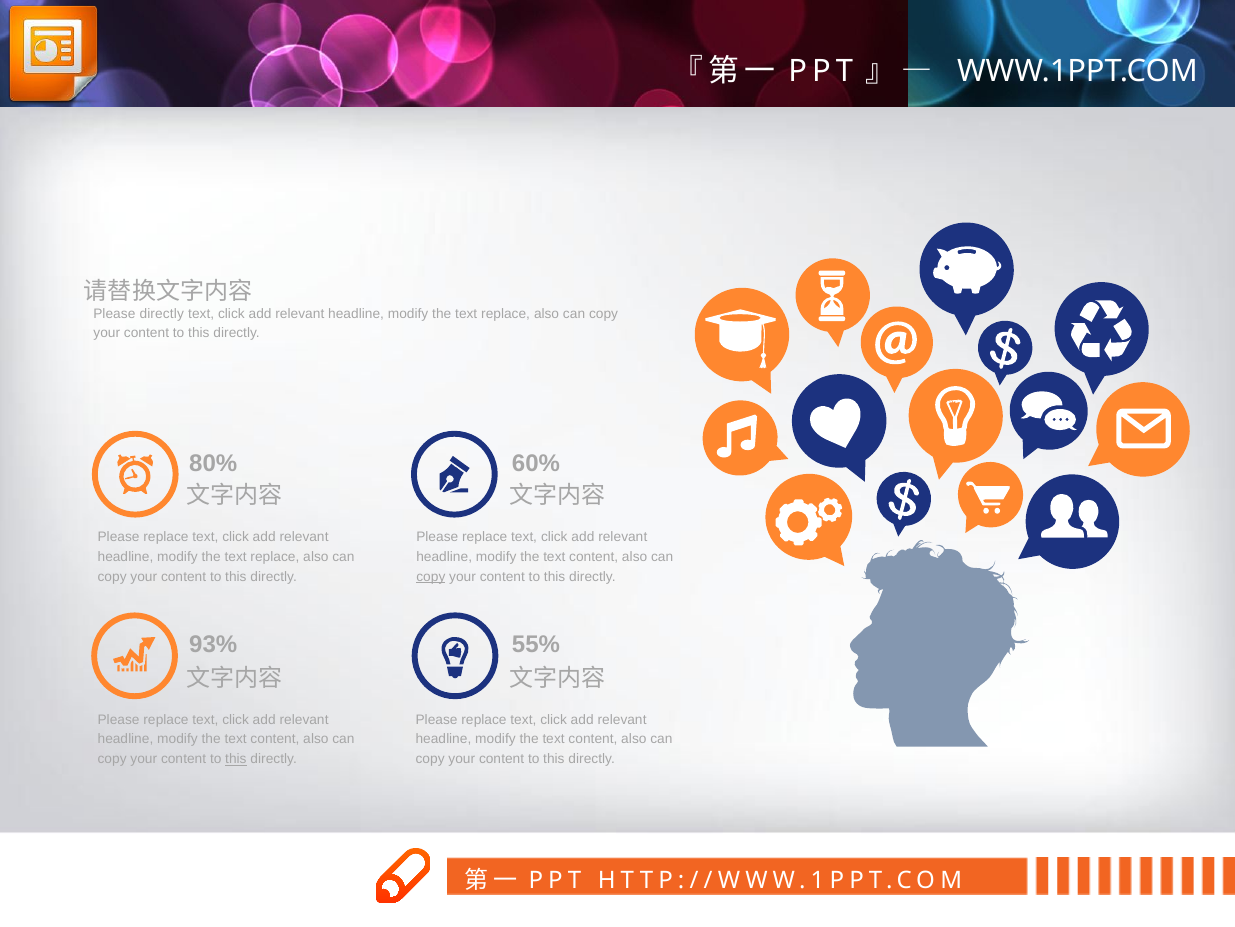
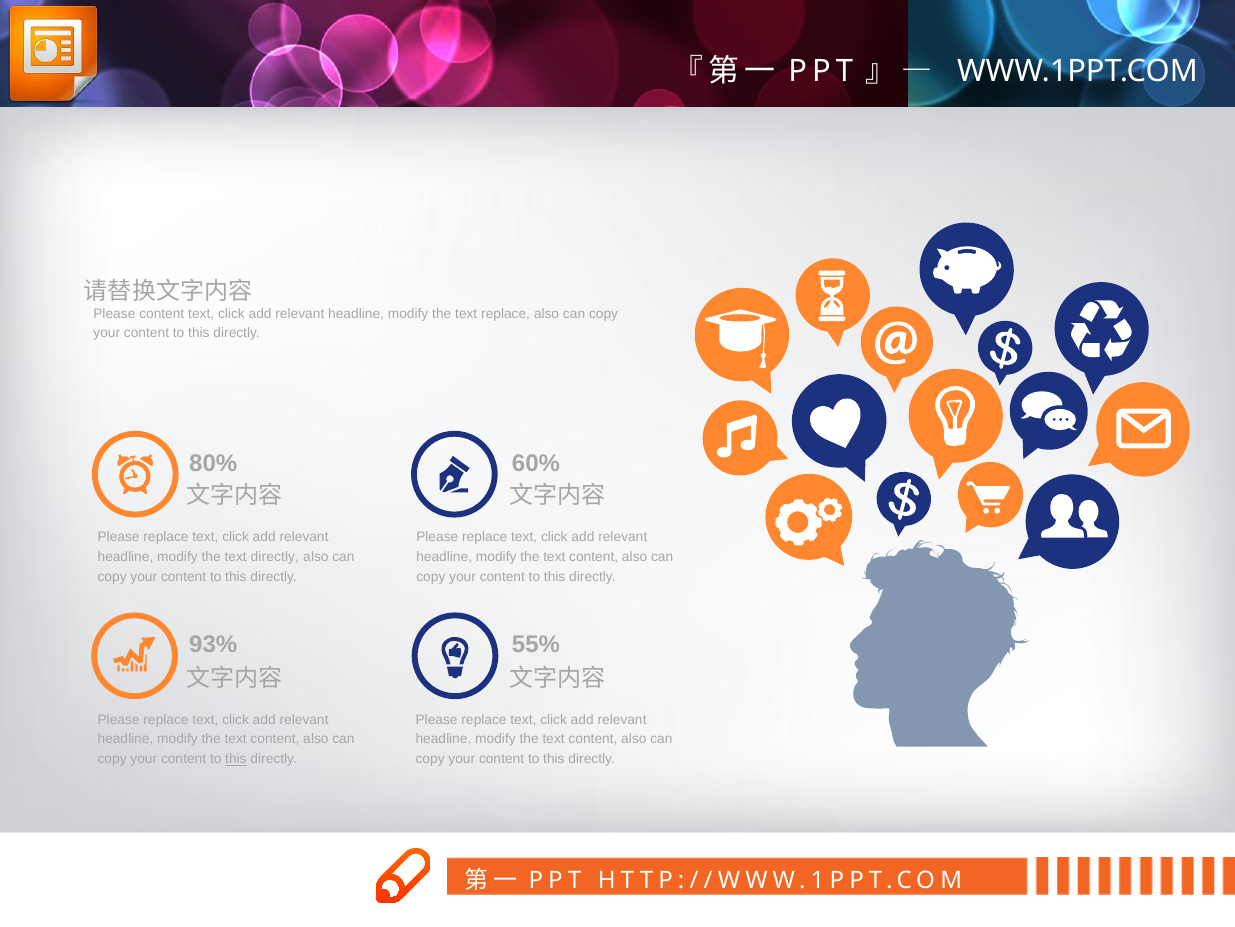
Please directly: directly -> content (162, 313)
replace: replace -> directly (275, 557)
copy underline: present -> none (431, 576)
